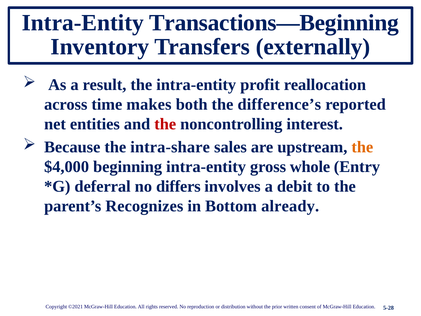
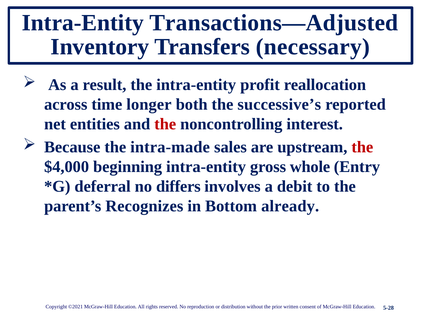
Transactions—Beginning: Transactions—Beginning -> Transactions—Adjusted (274, 23)
externally: externally -> necessary (313, 47)
makes: makes -> longer (149, 104)
difference’s: difference’s -> successive’s (279, 104)
intra-share: intra-share -> intra-made (170, 147)
the colour: orange -> red (362, 147)
